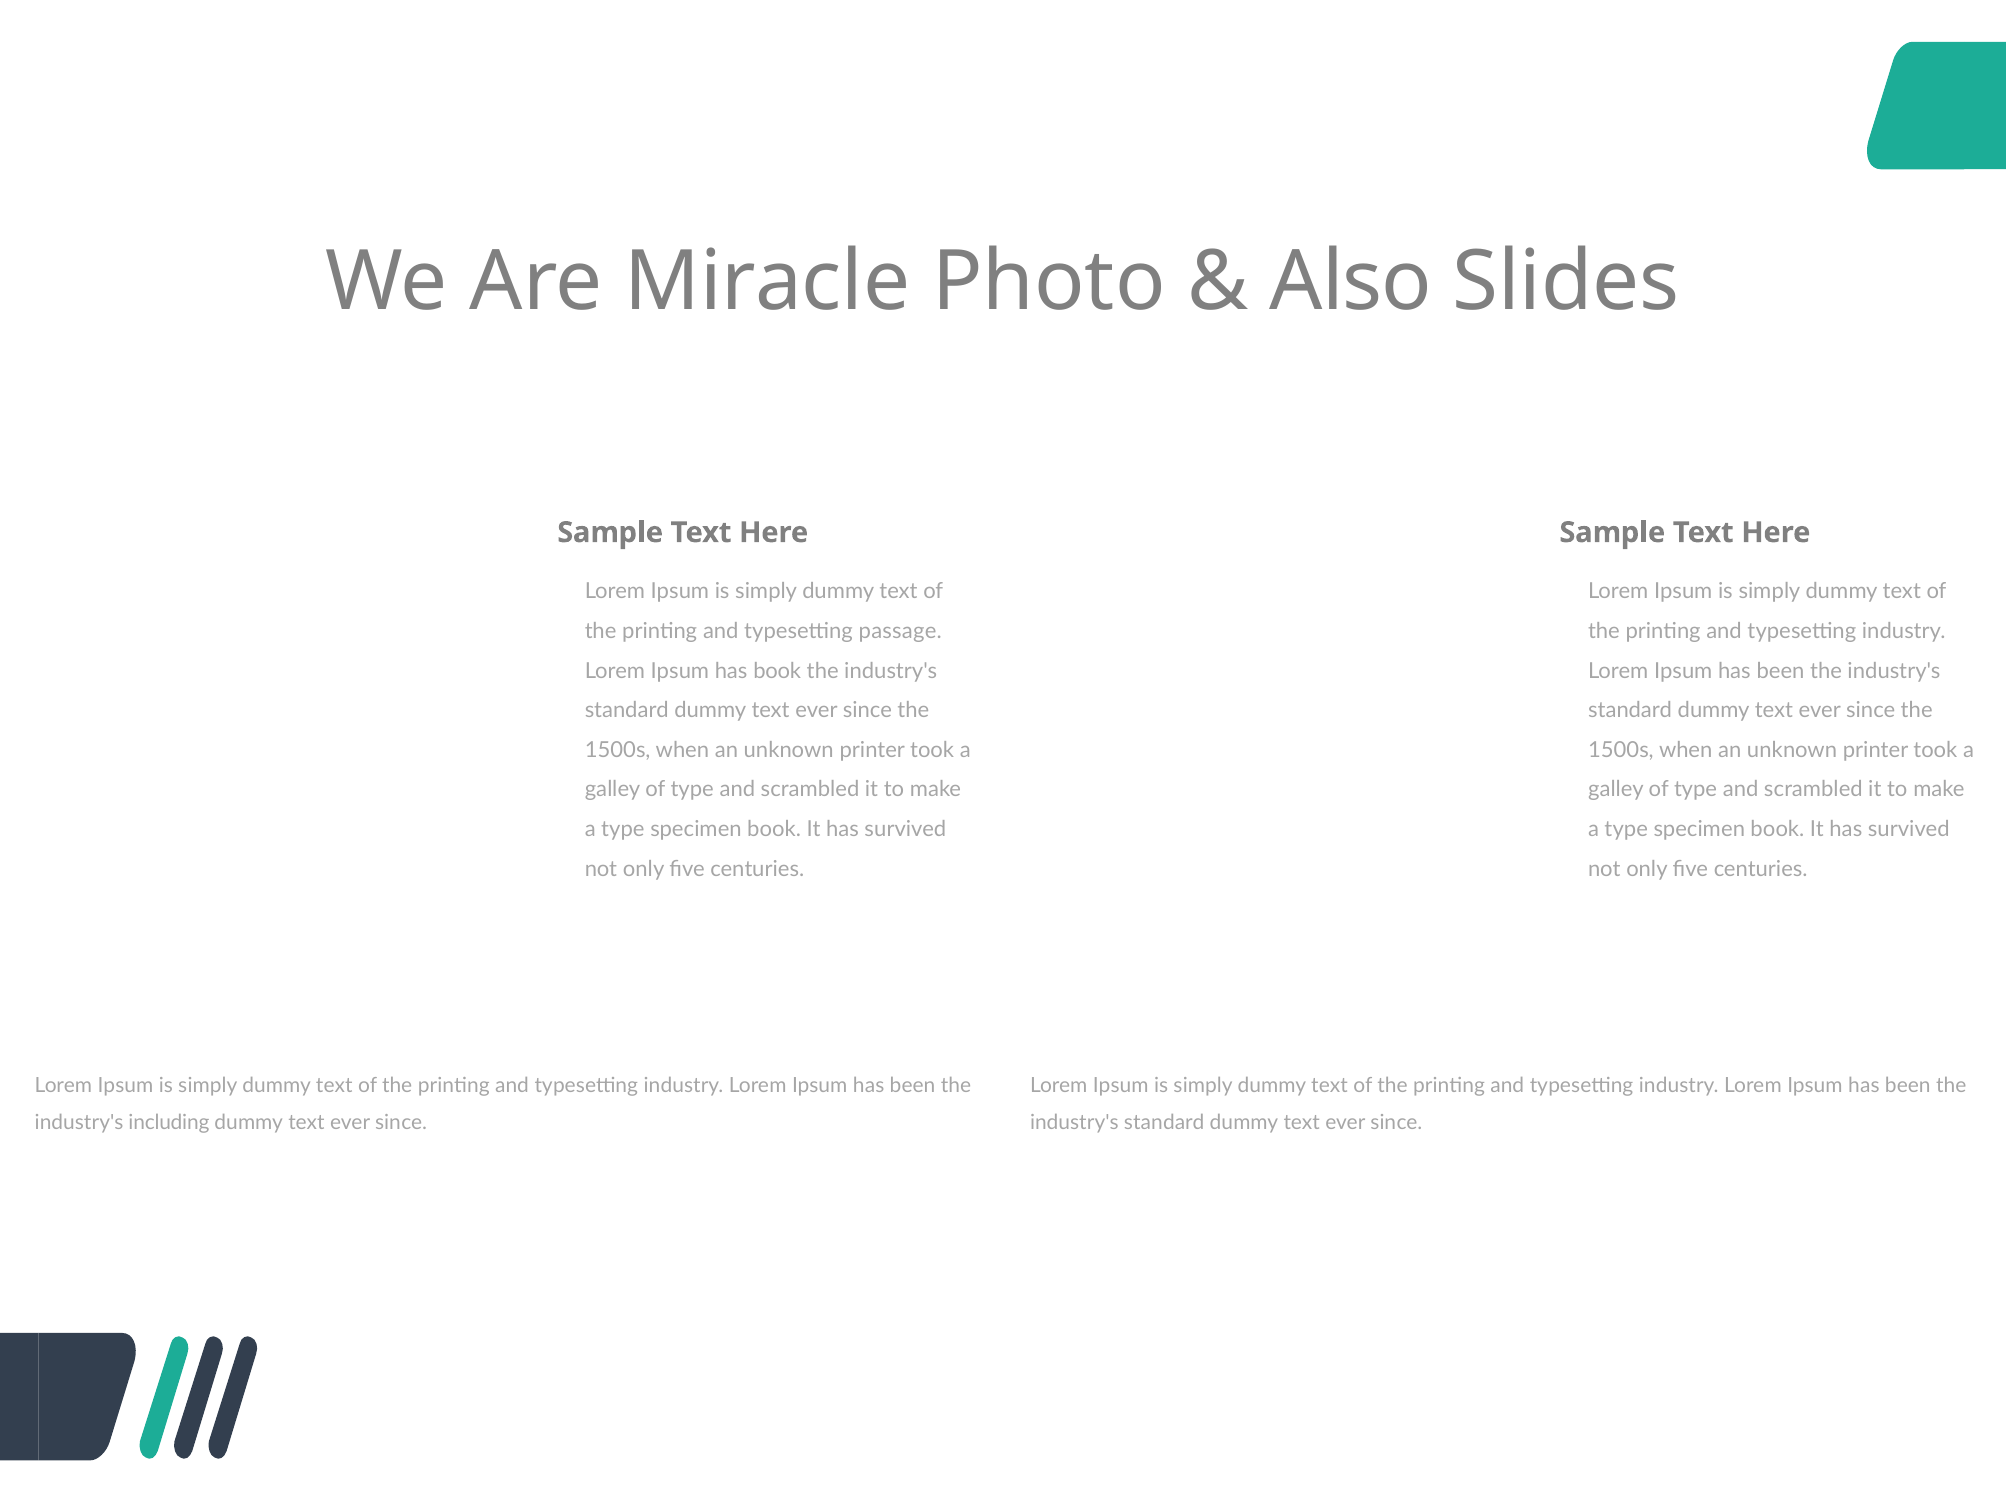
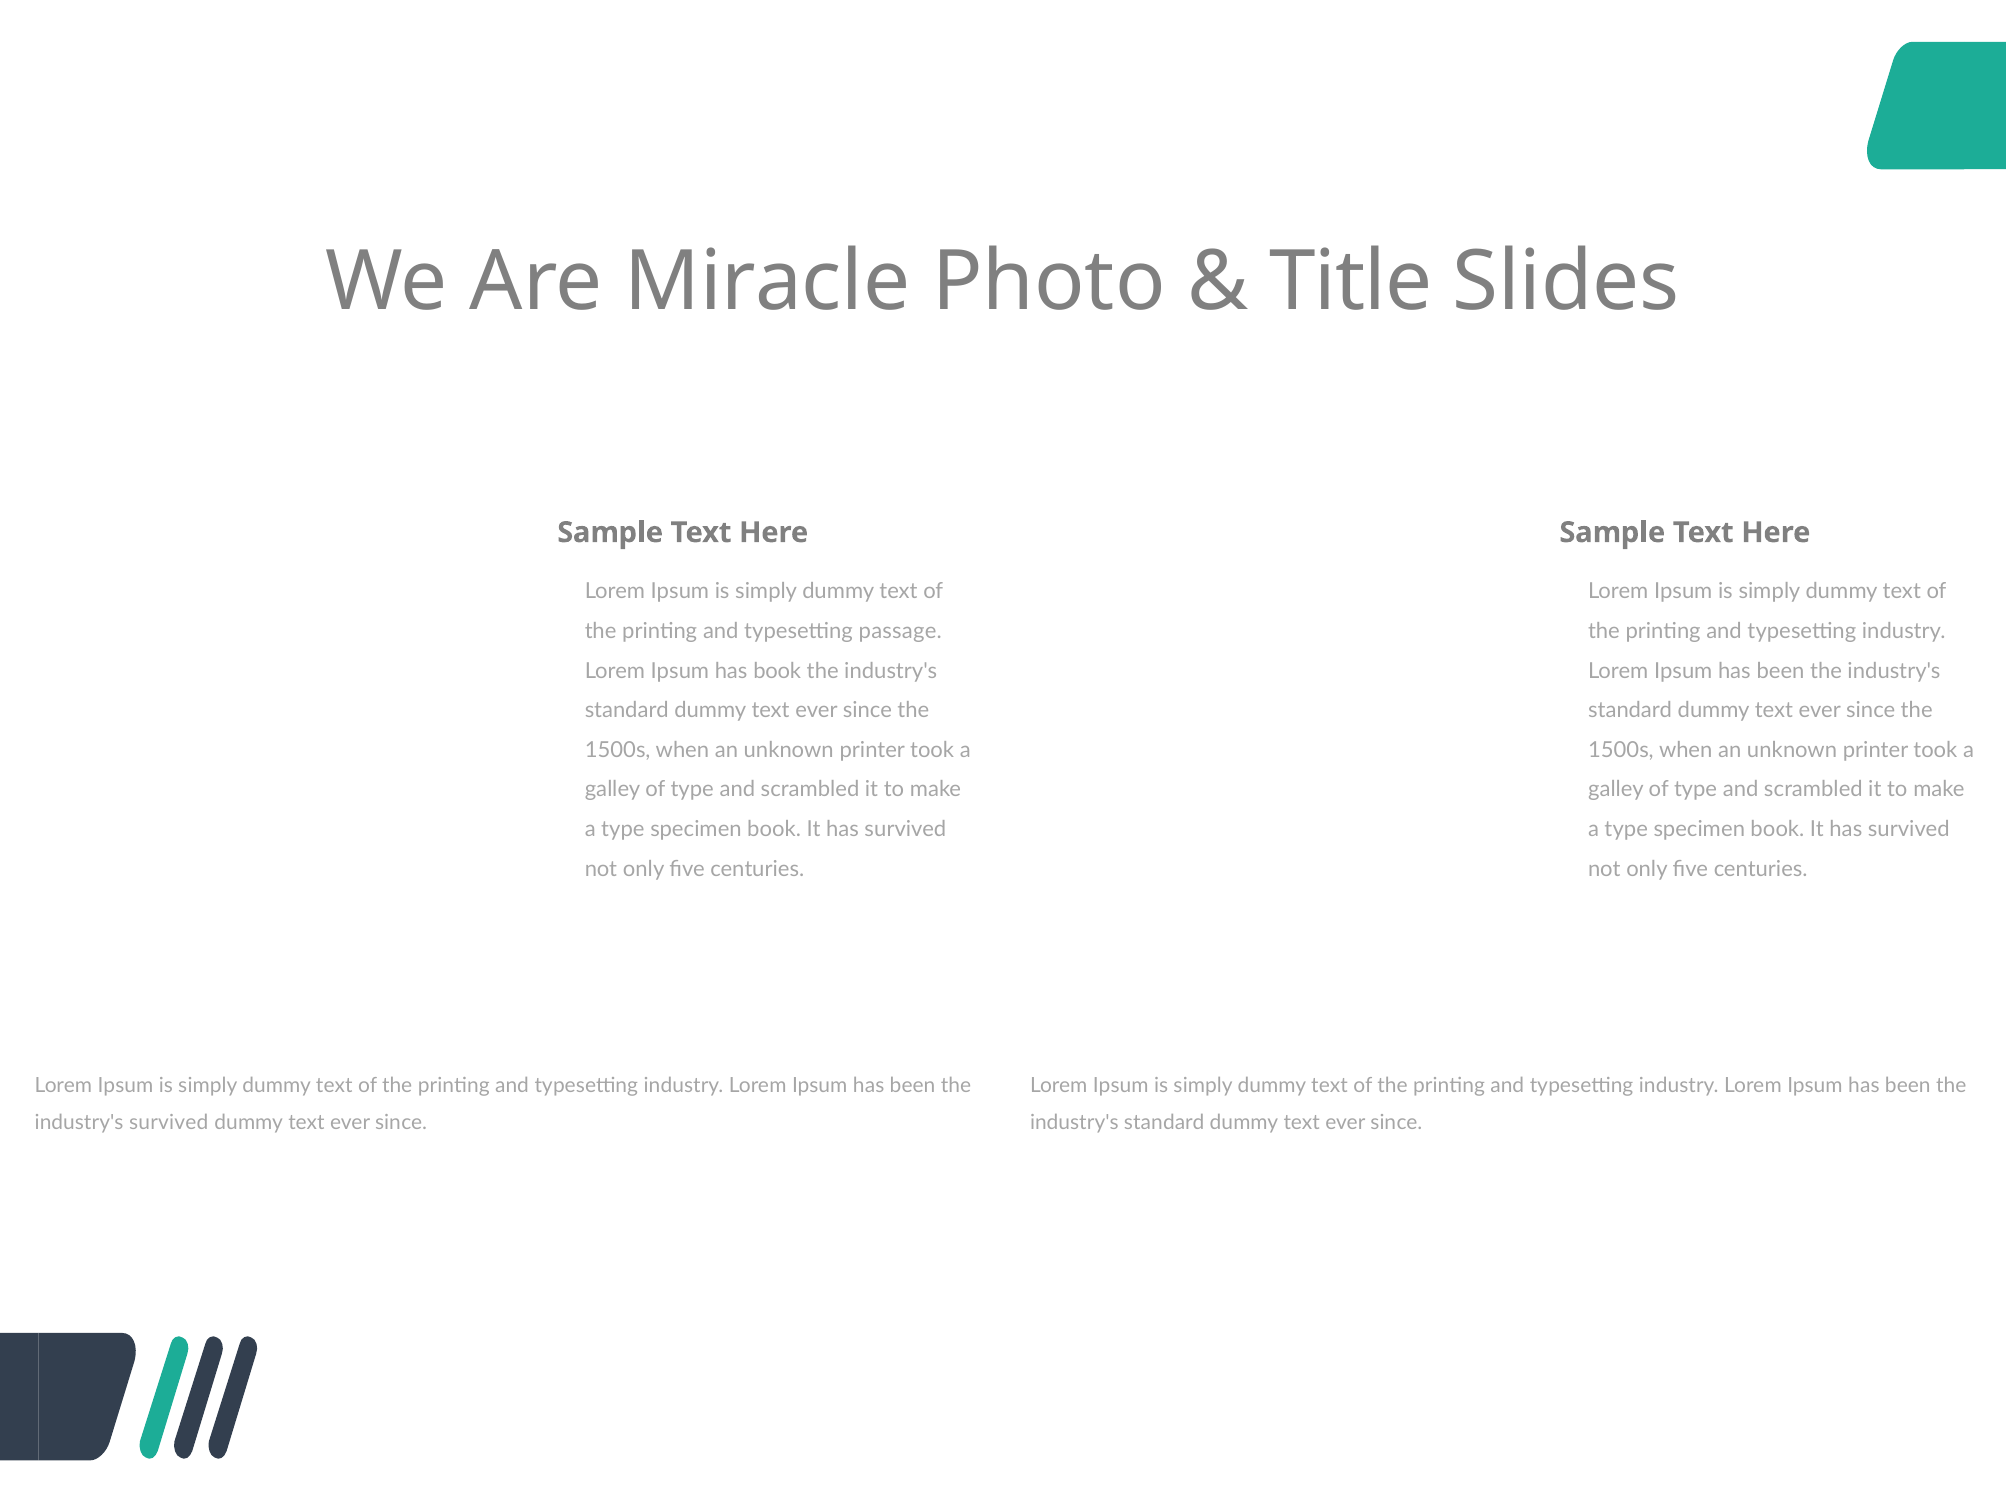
Also: Also -> Title (1351, 282)
industry's including: including -> survived (169, 1123)
